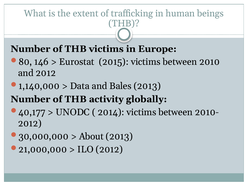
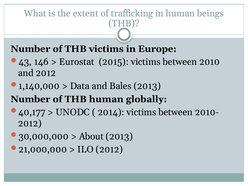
80: 80 -> 43 (25, 62)
THB activity: activity -> human (106, 99)
